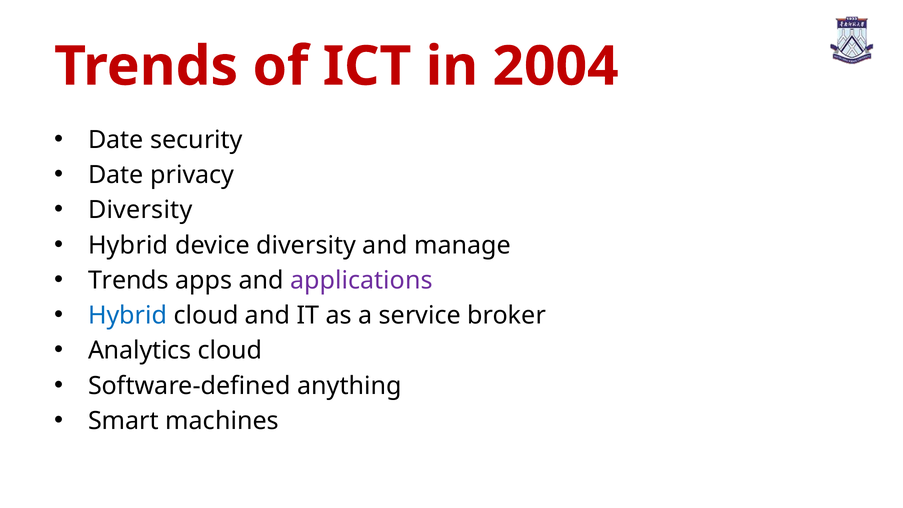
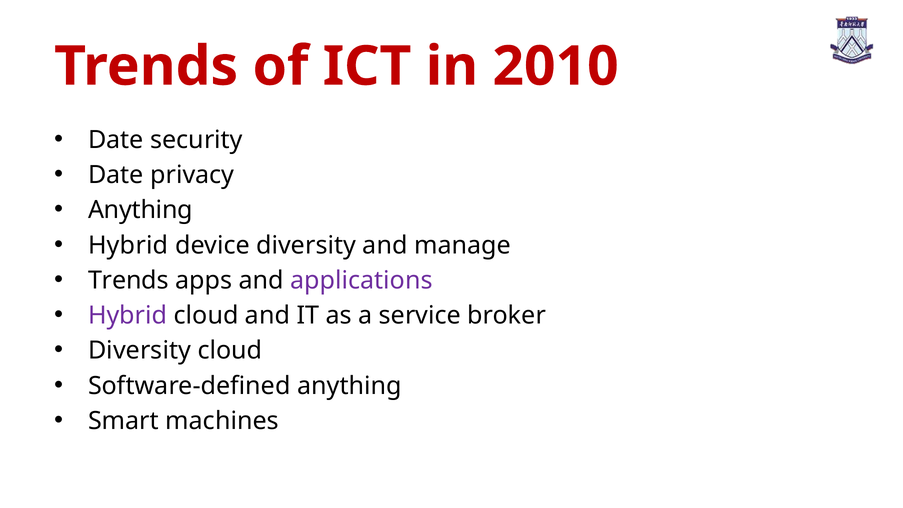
2004: 2004 -> 2010 (556, 67)
Diversity: Diversity -> Anything (140, 210)
Hybrid colour: blue -> purple (128, 315)
Analytics: Analytics -> Diversity (140, 351)
